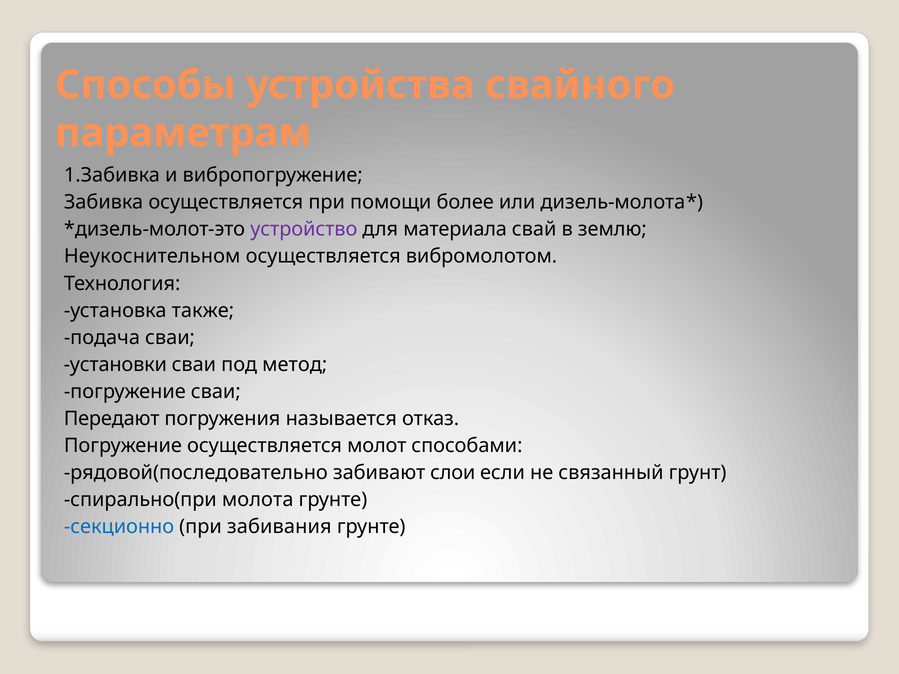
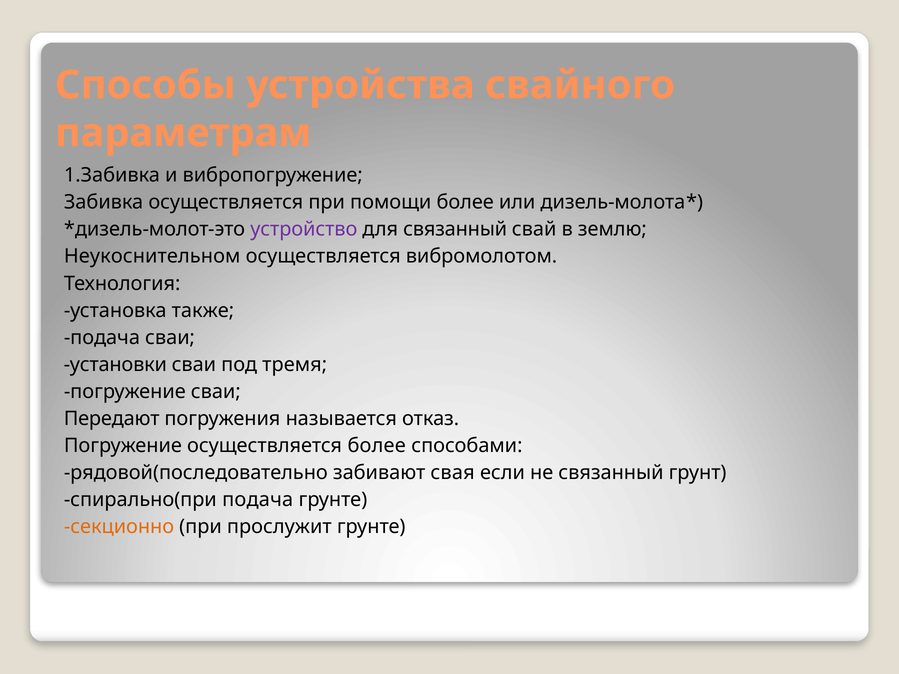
для материала: материала -> связанный (455, 229)
метод: метод -> тремя (295, 365)
осуществляется молот: молот -> более (377, 446)
слои: слои -> свая (453, 473)
спирально(при молота: молота -> подача (258, 500)
секционно colour: blue -> orange (119, 527)
забивания: забивания -> прослужит (279, 527)
